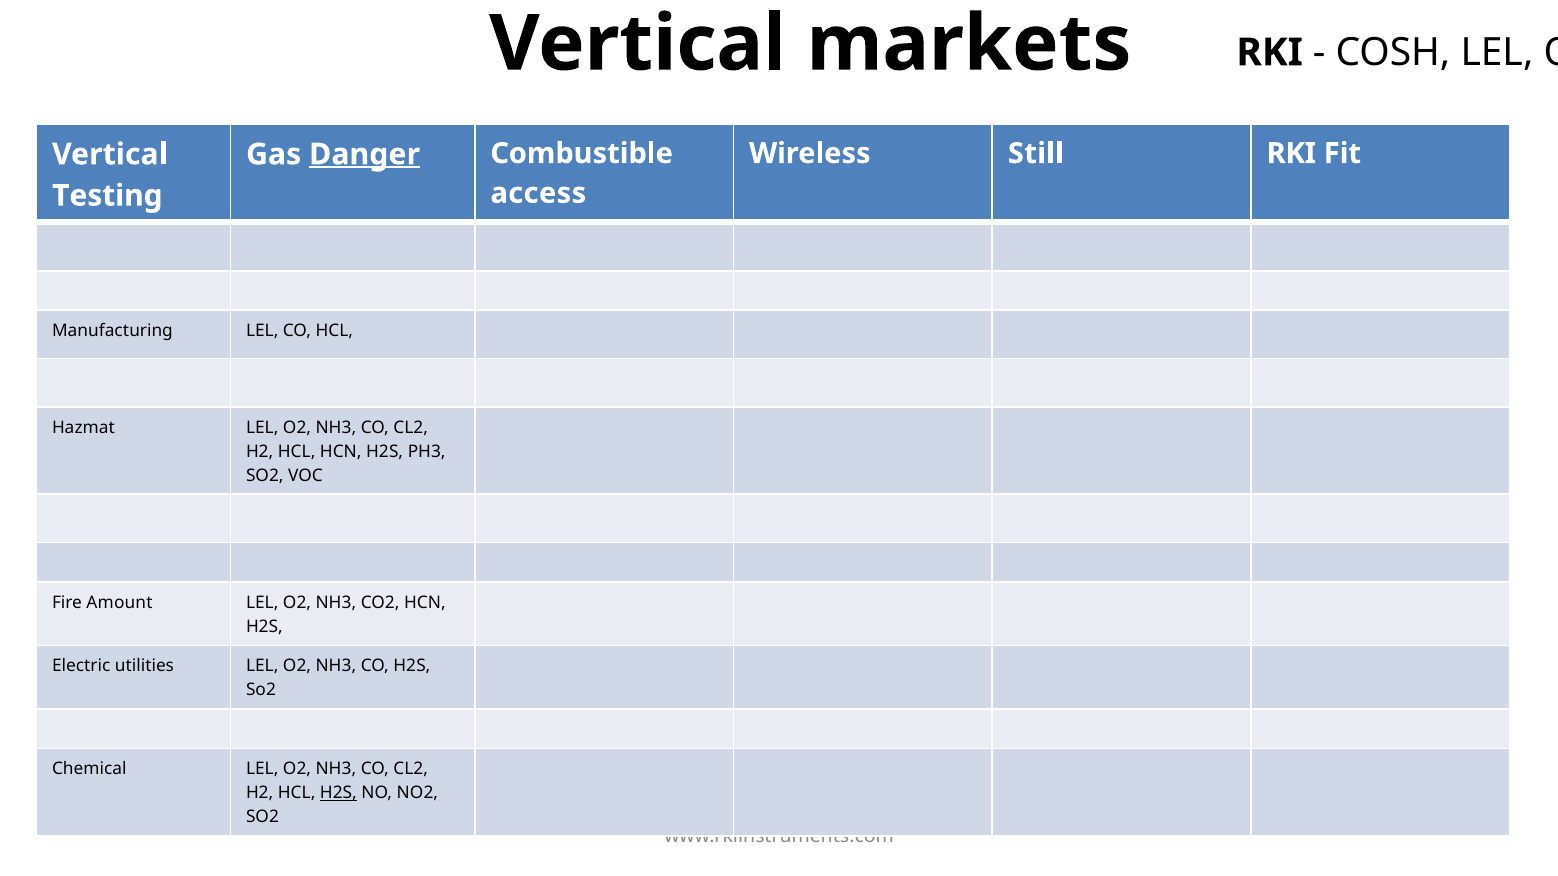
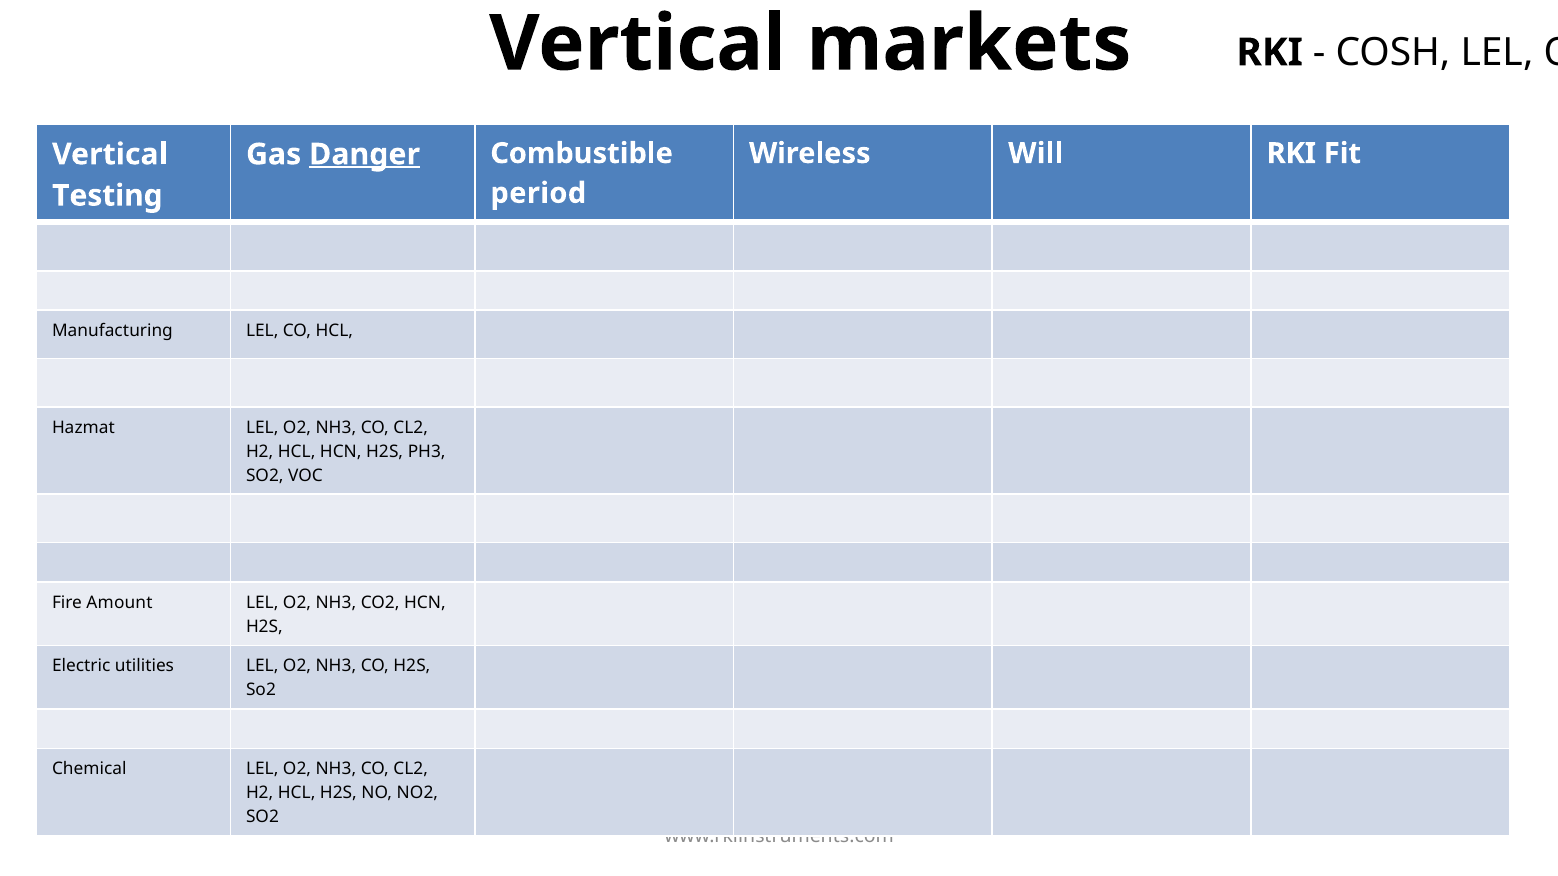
Still: Still -> Will (1036, 154)
access: access -> period (538, 193)
H2S underline: present -> none (338, 794)
